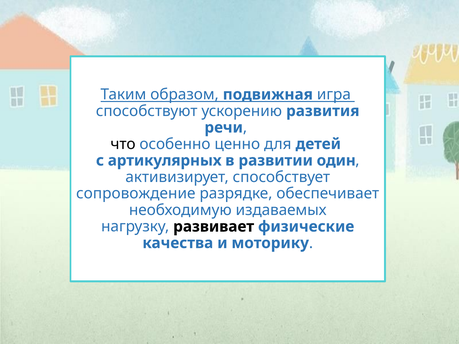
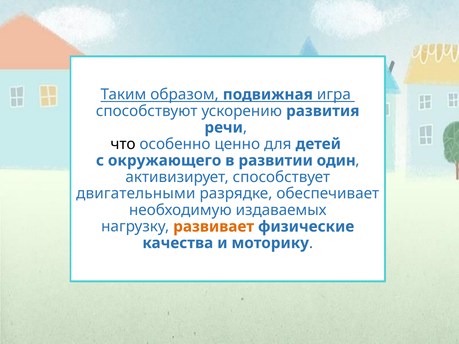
артикулярных: артикулярных -> окружающего (165, 161)
сопровождение: сопровождение -> двигательными (136, 194)
развивает colour: black -> orange (214, 227)
